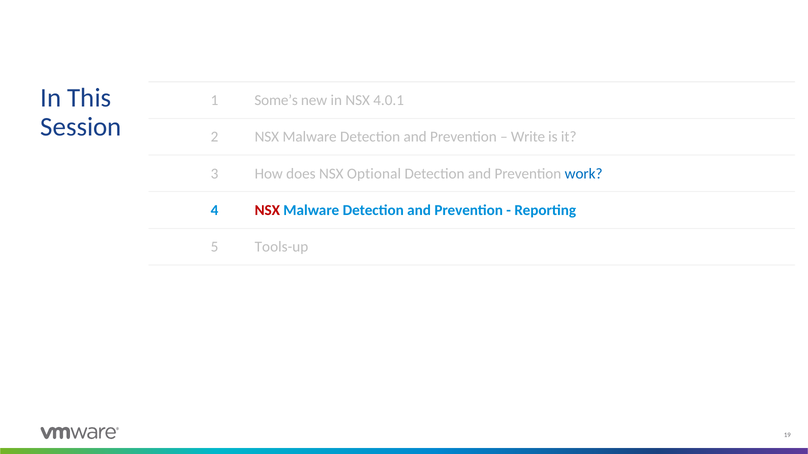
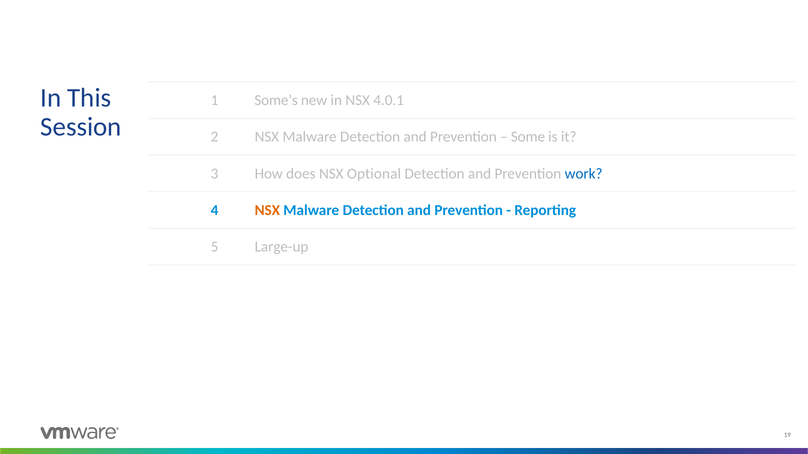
Write: Write -> Some (528, 137)
NSX colour: red -> orange (267, 210)
Tools-up: Tools-up -> Large-up (282, 247)
